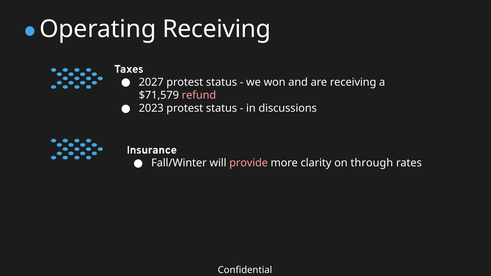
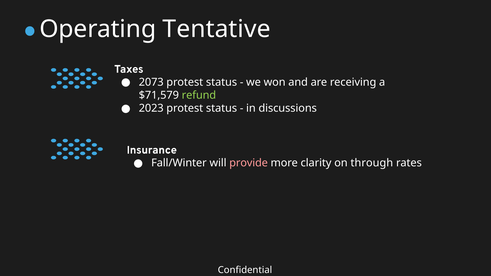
Operating Receiving: Receiving -> Tentative (217, 29)
2027: 2027 -> 2073 (151, 82)
refund colour: pink -> light green (199, 95)
